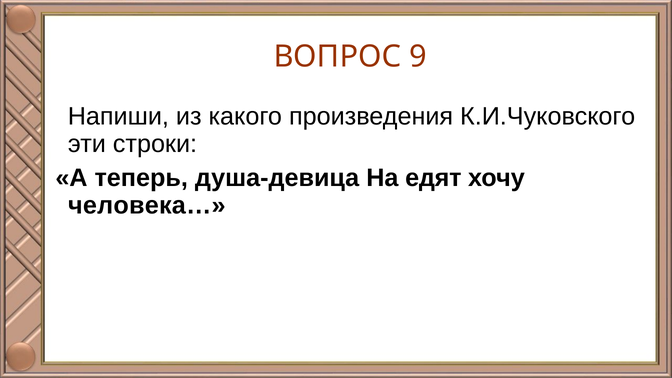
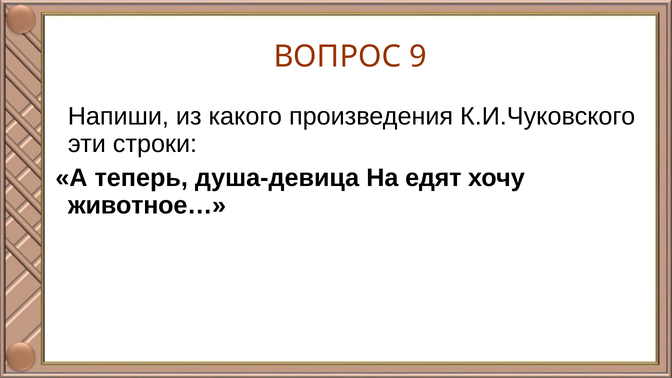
человека…: человека… -> животное… (147, 205)
